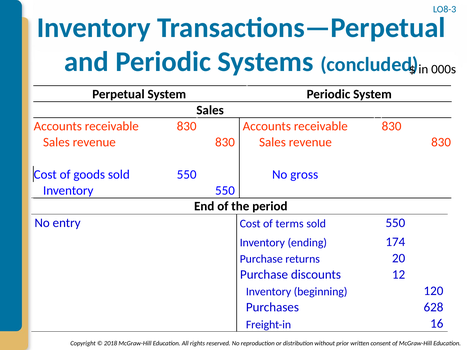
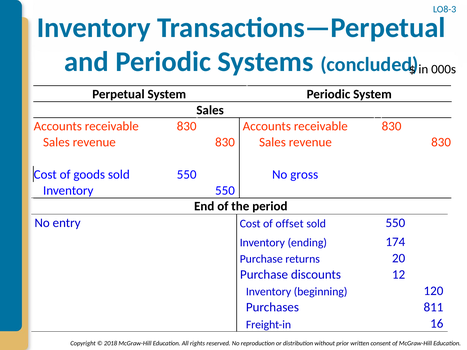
terms: terms -> offset (290, 224)
628: 628 -> 811 (434, 308)
